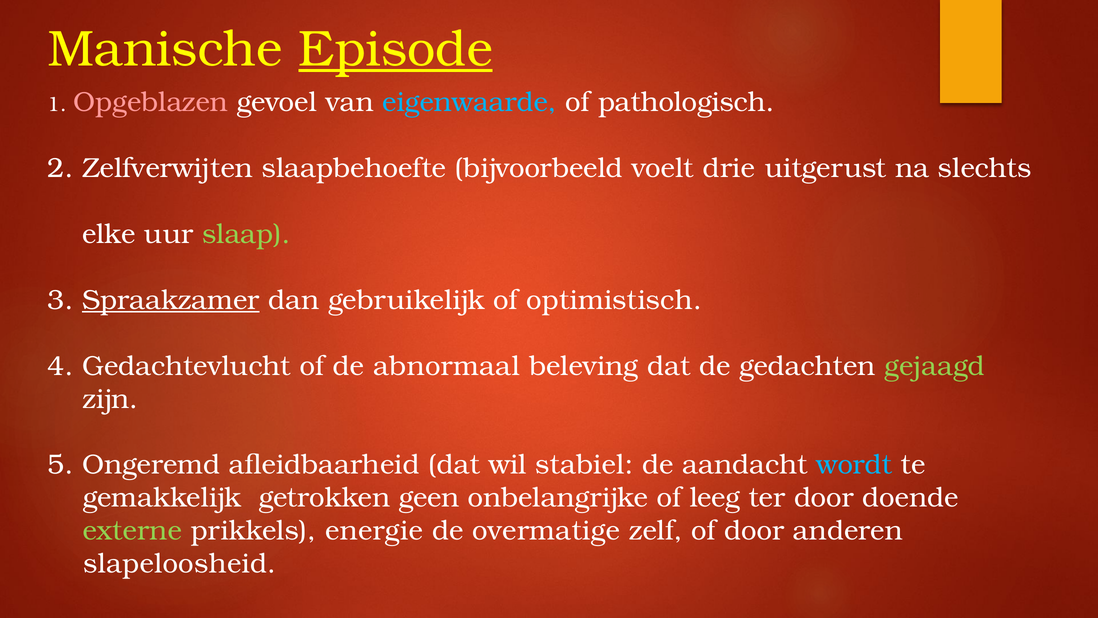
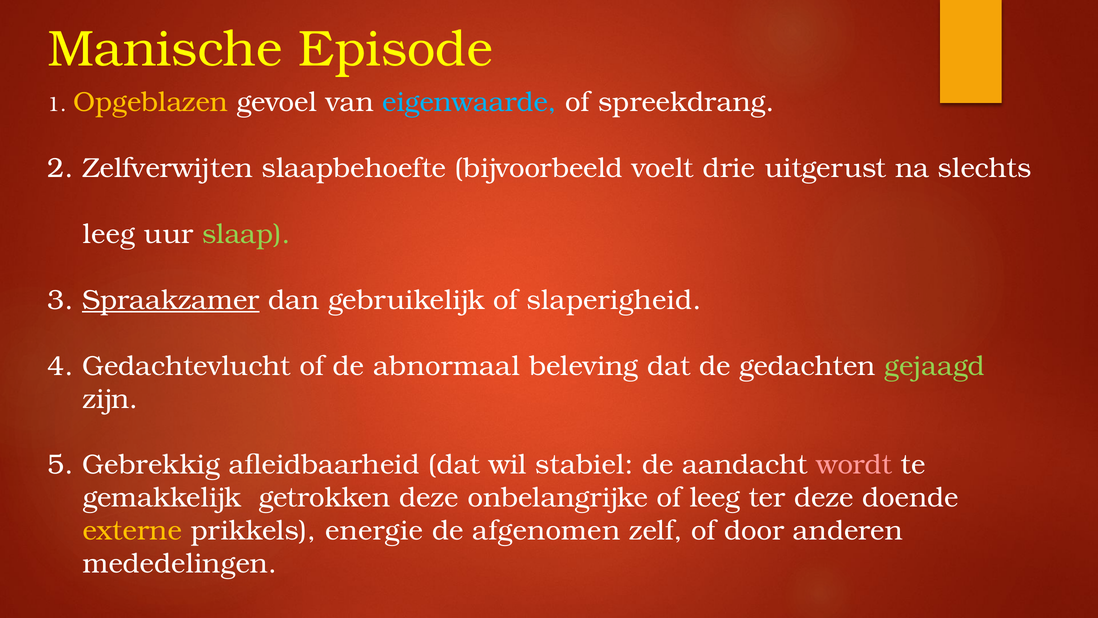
Episode underline: present -> none (396, 49)
Opgeblazen colour: pink -> yellow (151, 102)
pathologisch: pathologisch -> spreekdrang (686, 102)
elke: elke -> leeg (109, 234)
optimistisch: optimistisch -> slaperigheid (614, 300)
Ongeremd: Ongeremd -> Gebrekkig (151, 465)
wordt colour: light blue -> pink (854, 465)
getrokken geen: geen -> deze (429, 498)
ter door: door -> deze (824, 498)
externe colour: light green -> yellow (132, 530)
overmatige: overmatige -> afgenomen (546, 530)
slapeloosheid: slapeloosheid -> mededelingen (180, 563)
